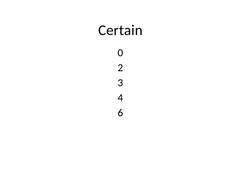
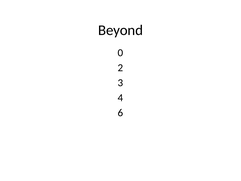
Certain: Certain -> Beyond (121, 30)
